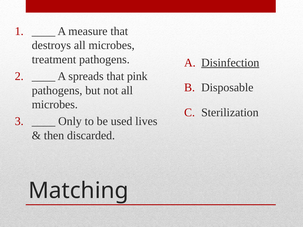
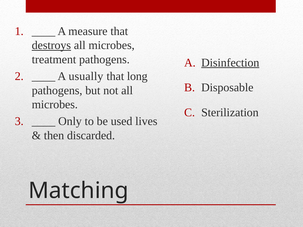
destroys underline: none -> present (51, 45)
spreads: spreads -> usually (86, 76)
pink: pink -> long (137, 76)
